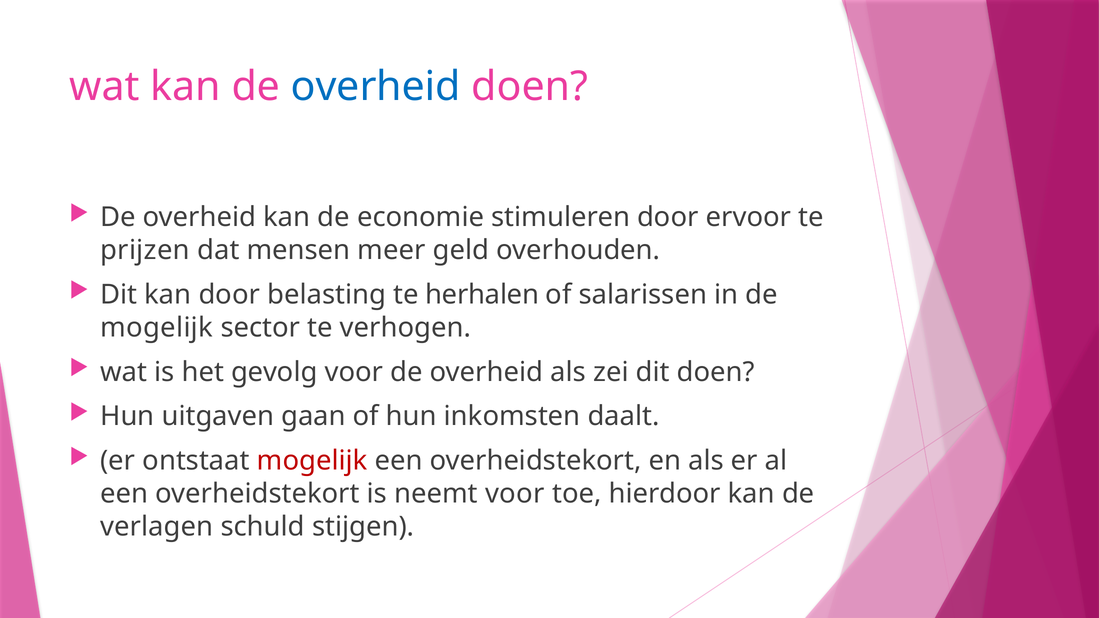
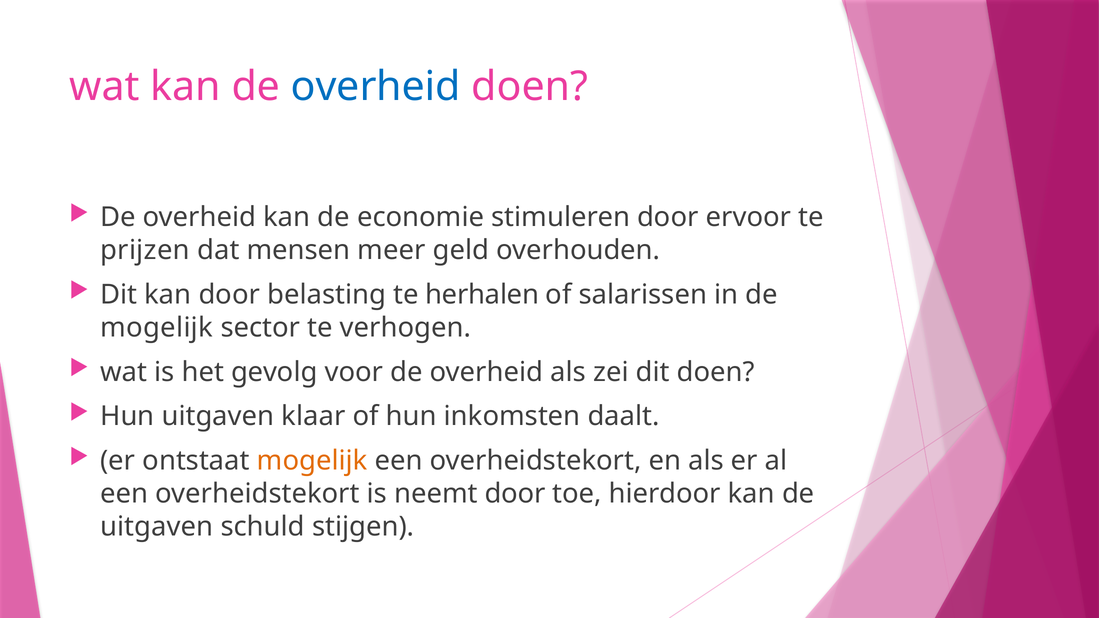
gaan: gaan -> klaar (313, 417)
mogelijk colour: red -> orange (312, 461)
neemt voor: voor -> door (515, 494)
verlagen: verlagen -> uitgaven (157, 527)
